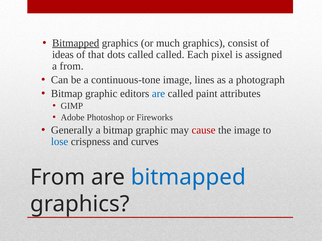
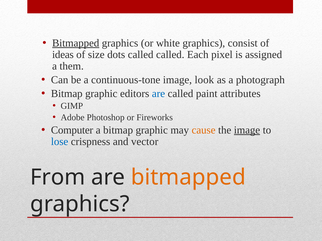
much: much -> white (168, 43)
that: that -> size (96, 55)
a from: from -> them (72, 66)
lines: lines -> look (204, 80)
Generally: Generally -> Computer (72, 130)
cause colour: red -> orange (204, 130)
image underline: none -> present (247, 130)
curves: curves -> vector (145, 142)
bitmapped colour: blue -> orange (188, 178)
